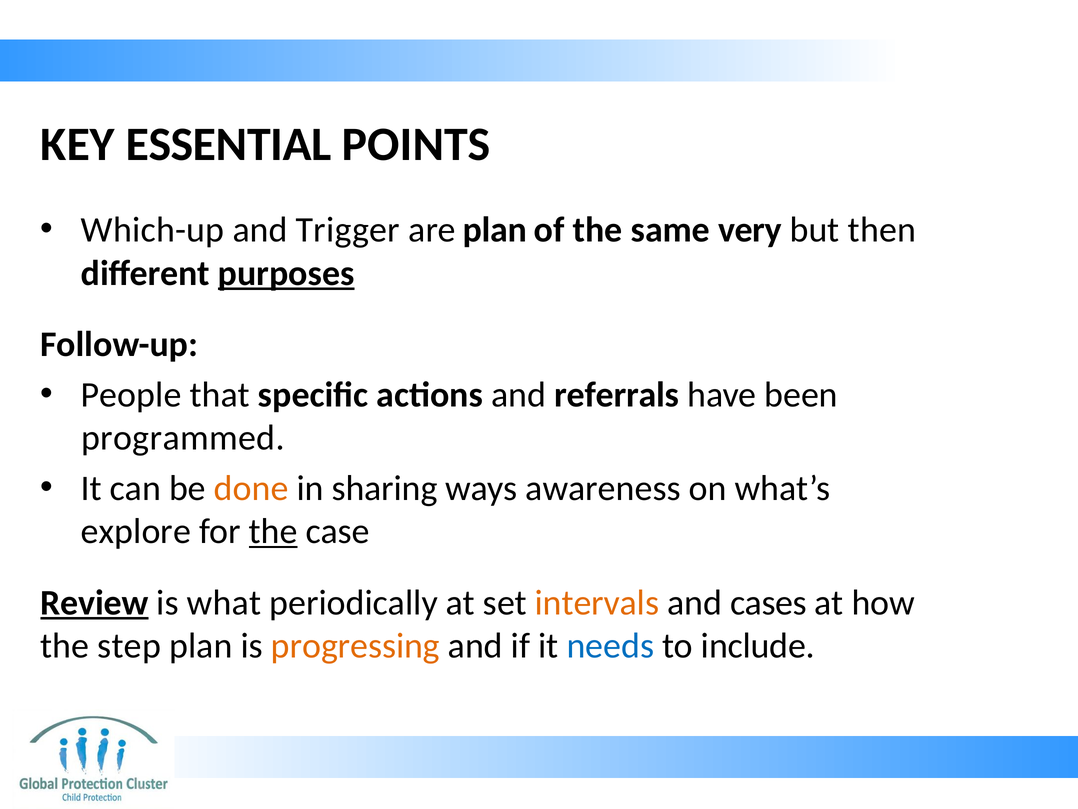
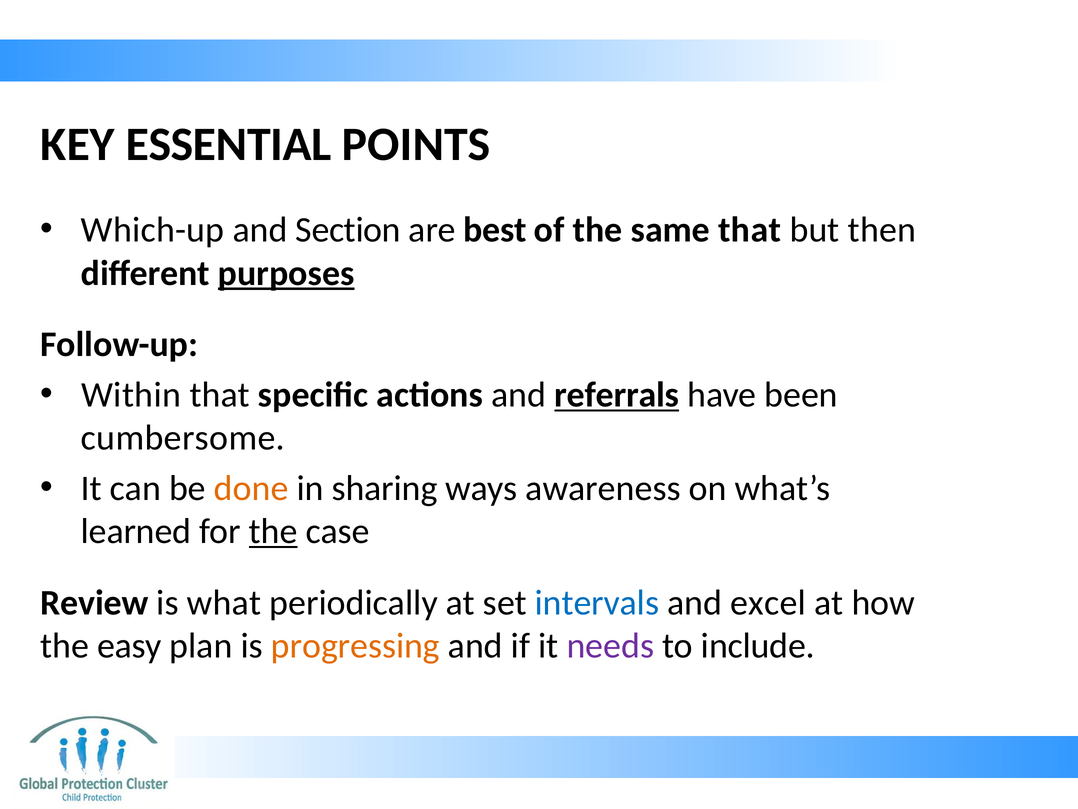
Trigger: Trigger -> Section (348, 230)
are plan: plan -> best (495, 230)
same very: very -> that (750, 230)
People: People -> Within (131, 395)
referrals underline: none -> present (617, 395)
programmed: programmed -> cumbersome (183, 438)
explore: explore -> learned (136, 531)
Review underline: present -> none (94, 602)
intervals colour: orange -> blue (597, 602)
cases: cases -> excel (768, 602)
step: step -> easy (129, 646)
needs colour: blue -> purple (610, 646)
